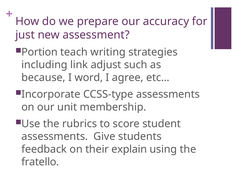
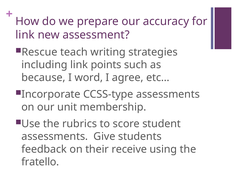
just: just -> link (25, 35)
Portion: Portion -> Rescue (39, 52)
adjust: adjust -> points (106, 65)
explain: explain -> receive (129, 149)
